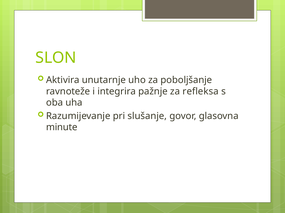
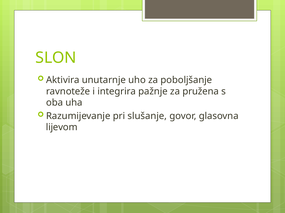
refleksa: refleksa -> pružena (201, 92)
minute: minute -> lijevom (62, 128)
